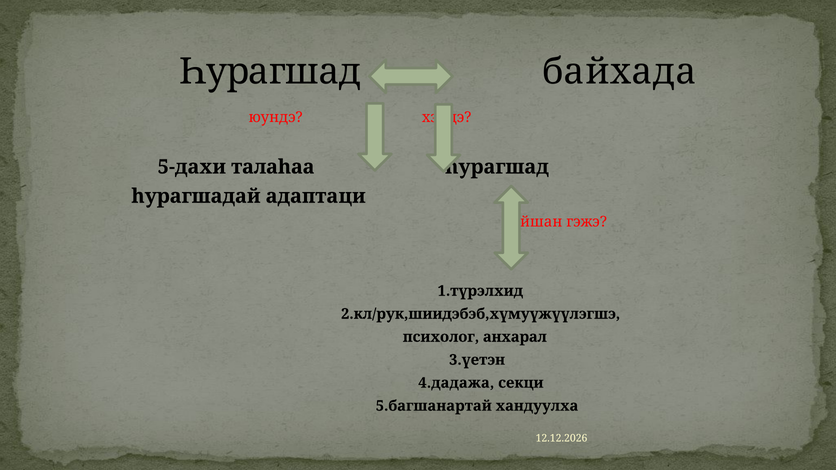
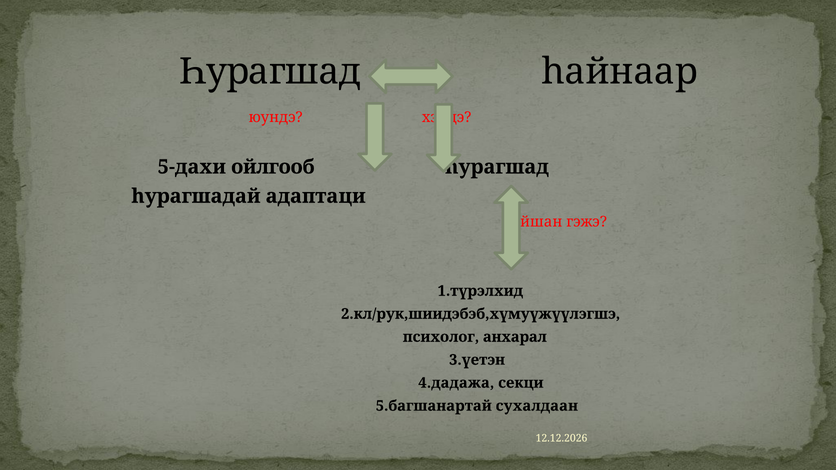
байхада: байхада -> һайнаар (620, 72)
талаһаа: талаһаа -> ойлгооб (273, 167)
хандуулха: хандуулха -> сухалдаан (537, 406)
